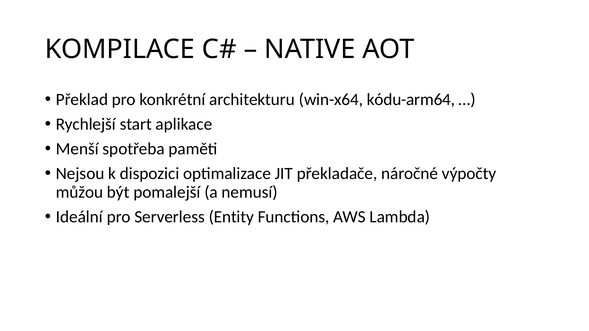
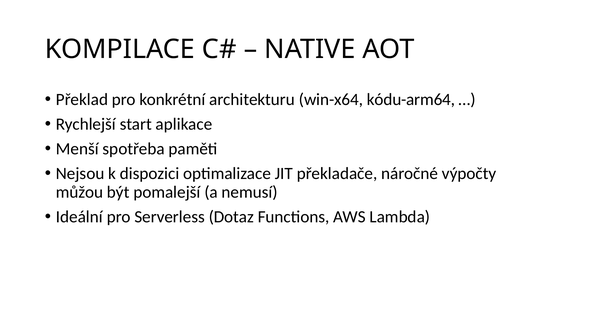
Entity: Entity -> Dotaz (231, 217)
